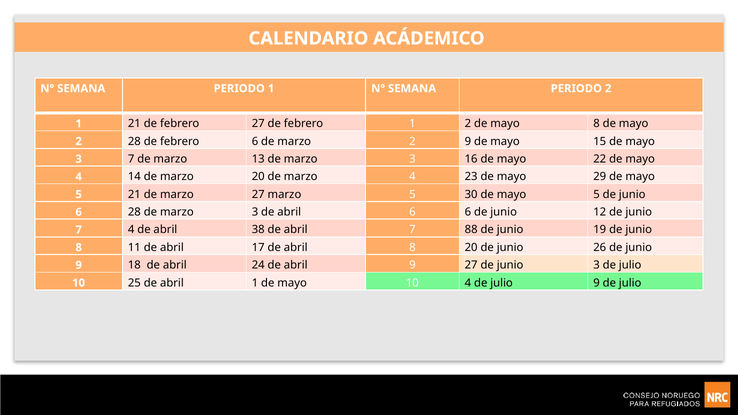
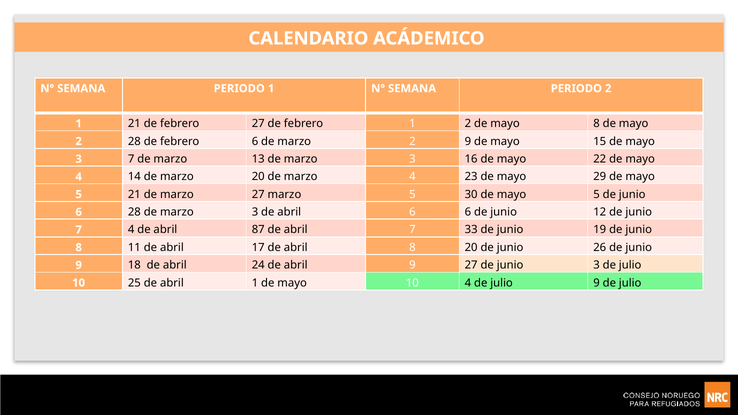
38: 38 -> 87 (258, 230)
88: 88 -> 33 (471, 230)
